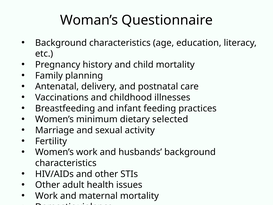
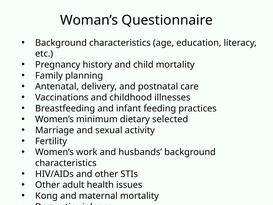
Work: Work -> Kong (46, 196)
